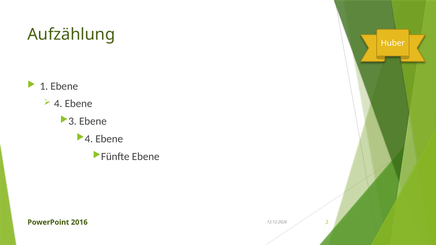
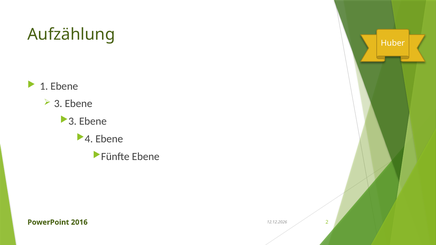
4: 4 -> 3 (58, 104)
